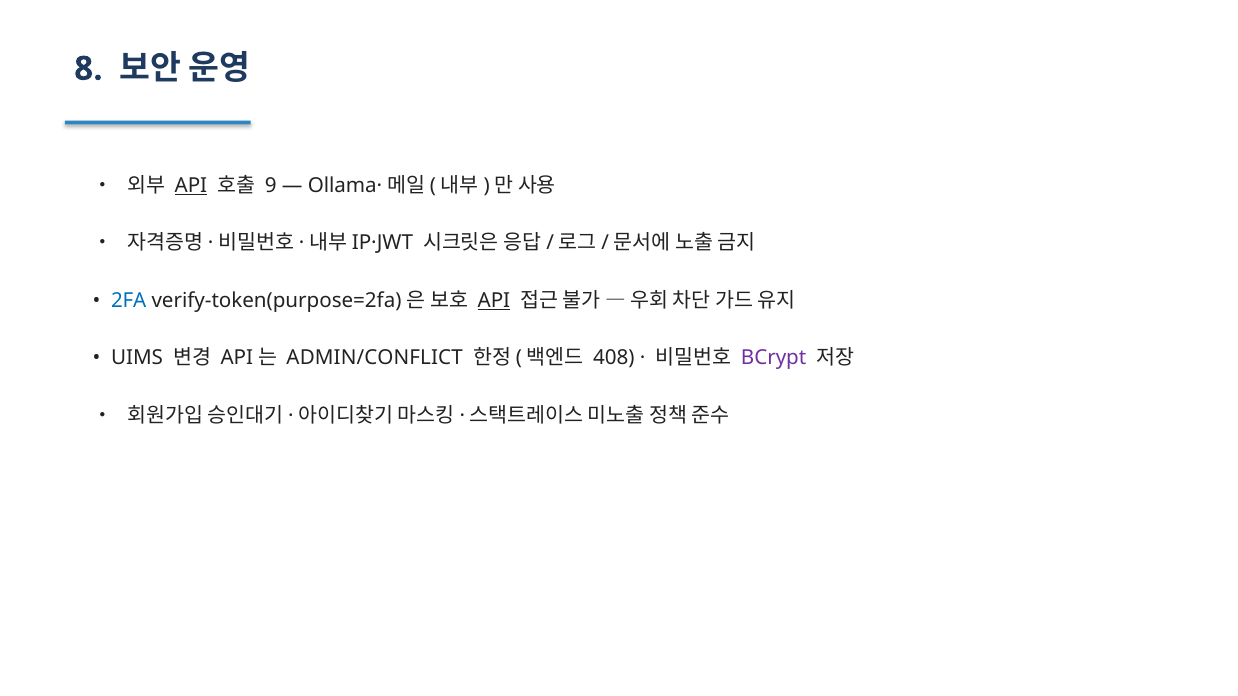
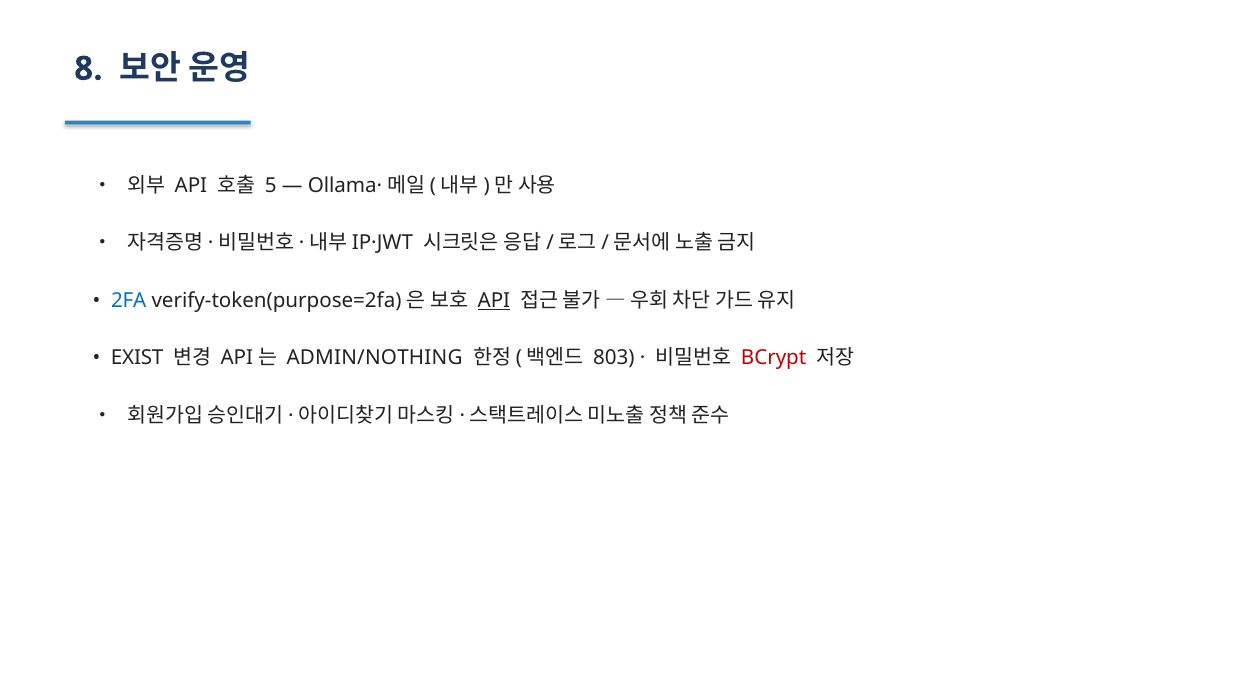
API underline: present -> none (191, 186)
9: 9 -> 5 (271, 186)
UIMS: UIMS -> EXIST (137, 358)
ADMIN/CONFLICT: ADMIN/CONFLICT -> ADMIN/NOTHING (375, 358)
408: 408 -> 803 (614, 358)
BCrypt colour: purple -> red (774, 358)
